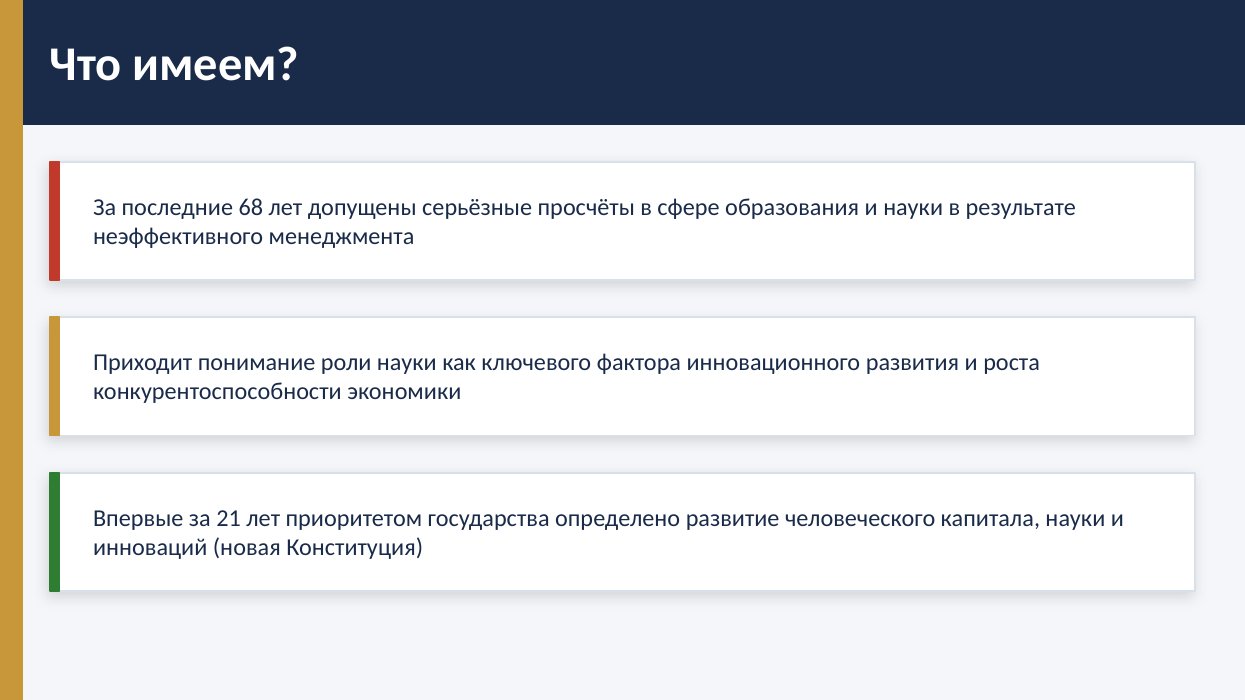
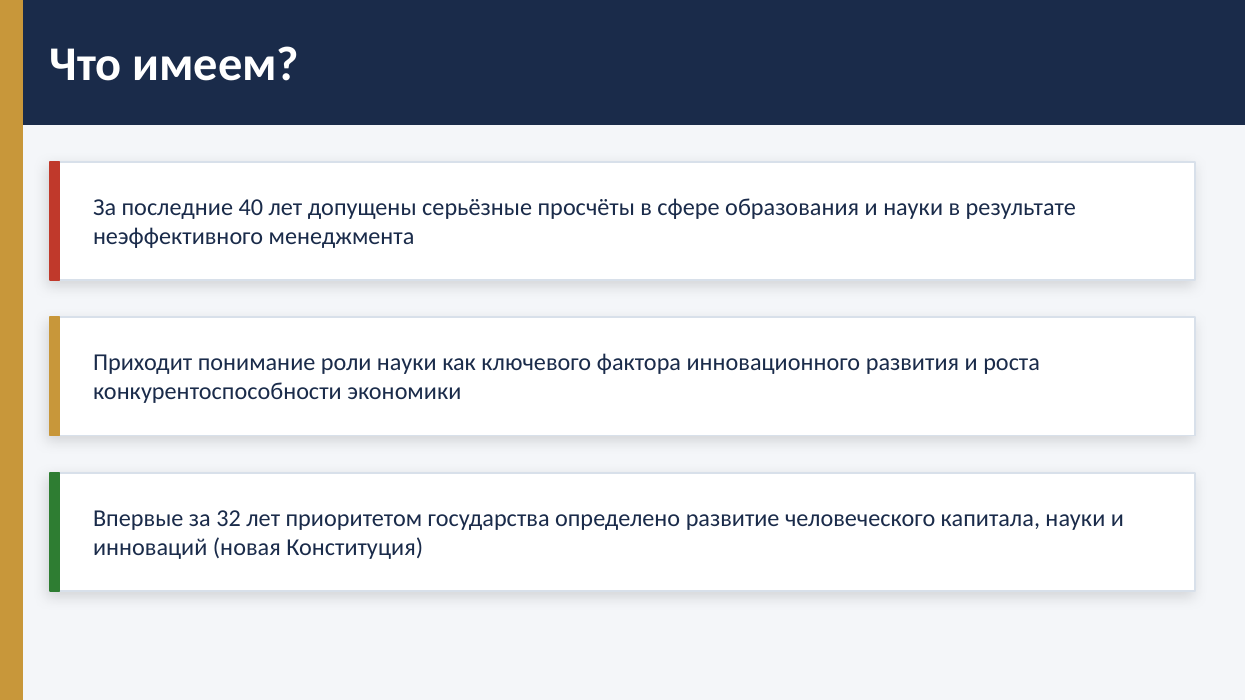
68: 68 -> 40 (251, 207)
21: 21 -> 32 (229, 519)
